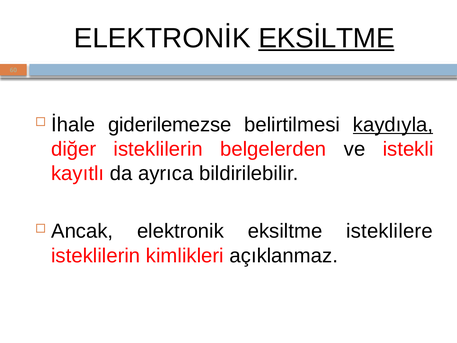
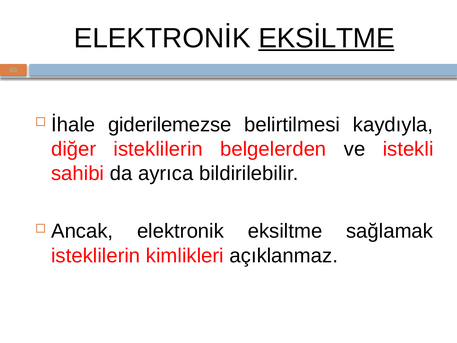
kaydıyla underline: present -> none (393, 125)
kayıtlı: kayıtlı -> sahibi (78, 173)
isteklilere: isteklilere -> sağlamak (390, 231)
